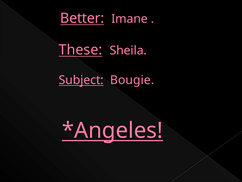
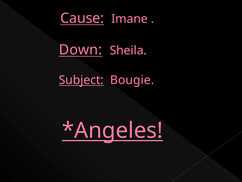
Better: Better -> Cause (82, 18)
These: These -> Down (80, 50)
